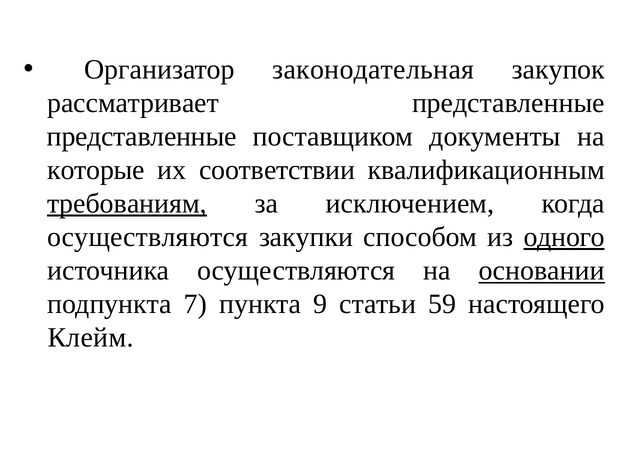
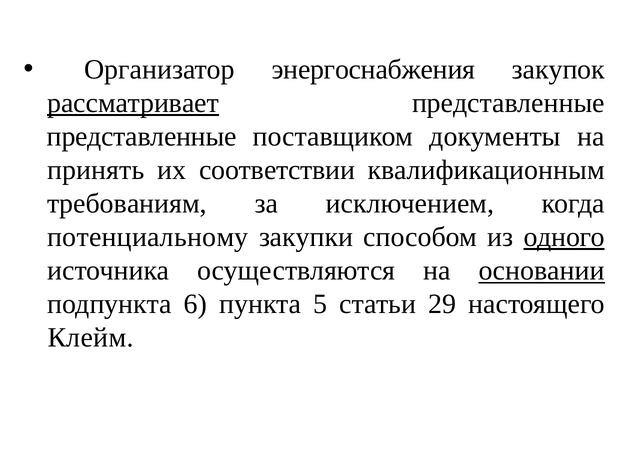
законодательная: законодательная -> энергоснабжения (373, 70)
рассматривает underline: none -> present (133, 103)
которые: которые -> принять (96, 170)
требованиям underline: present -> none (127, 204)
осуществляются: осуществляются -> потенциальному (148, 237)
7: 7 -> 6 (195, 305)
9: 9 -> 5 (320, 305)
59: 59 -> 29 (442, 305)
